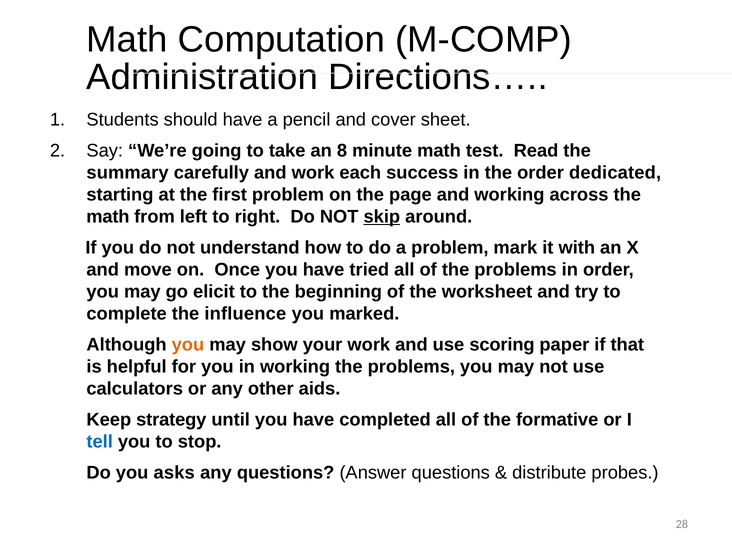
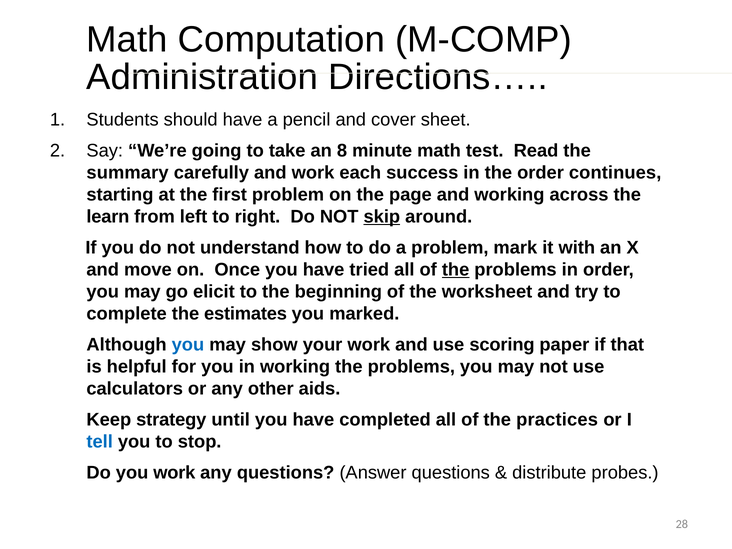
dedicated: dedicated -> continues (615, 173)
math: math -> learn (108, 217)
the underline: none -> present (456, 270)
influence: influence -> estimates (246, 314)
you colour: orange -> blue (188, 345)
formative: formative -> practices (557, 420)
you asks: asks -> work (174, 473)
